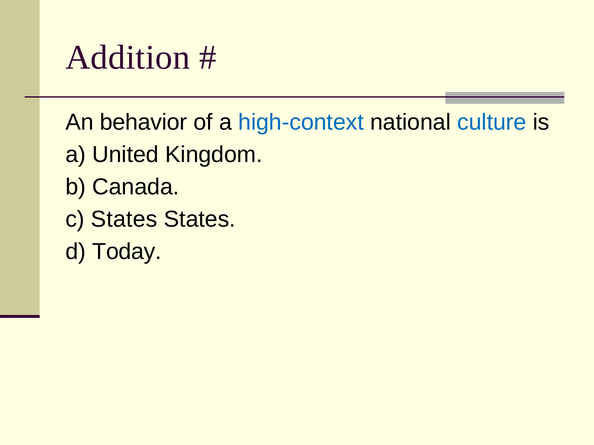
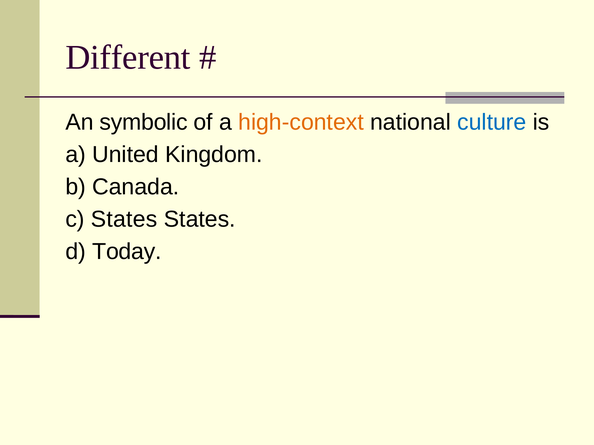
Addition: Addition -> Different (128, 58)
behavior: behavior -> symbolic (144, 122)
high-context colour: blue -> orange (301, 122)
